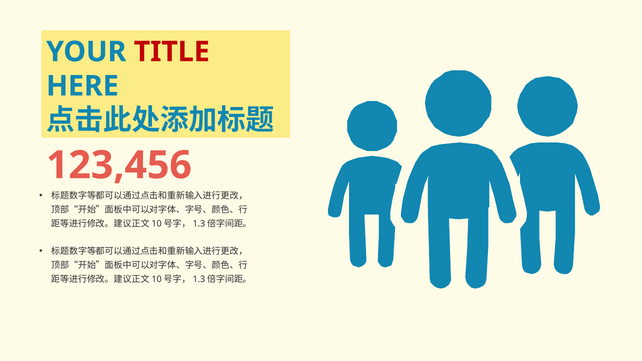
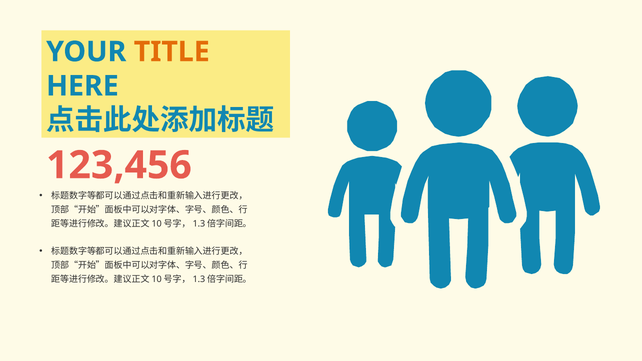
TITLE colour: red -> orange (172, 52)
